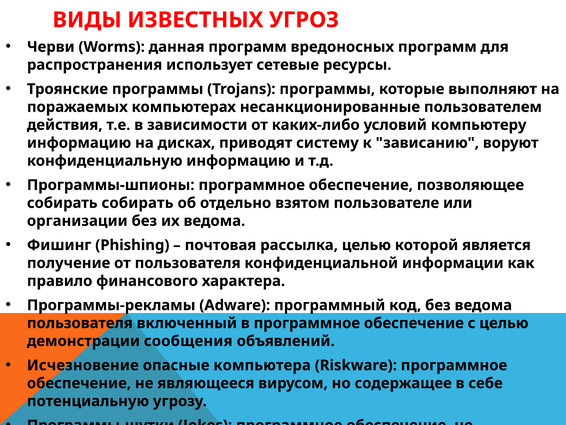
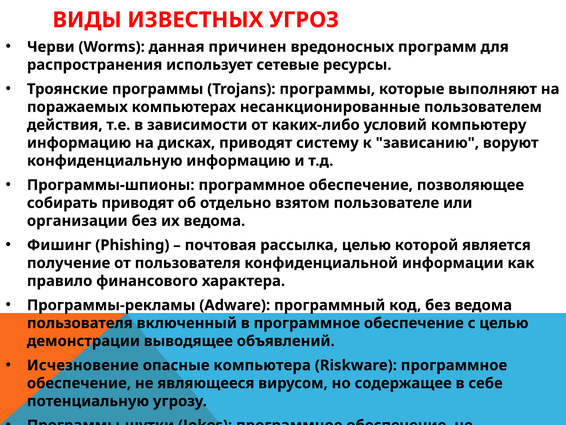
данная программ: программ -> причинен (247, 47)
собирать собирать: собирать -> приводят (138, 203)
демонстрации сообщения: сообщения -> выводящее (188, 341)
